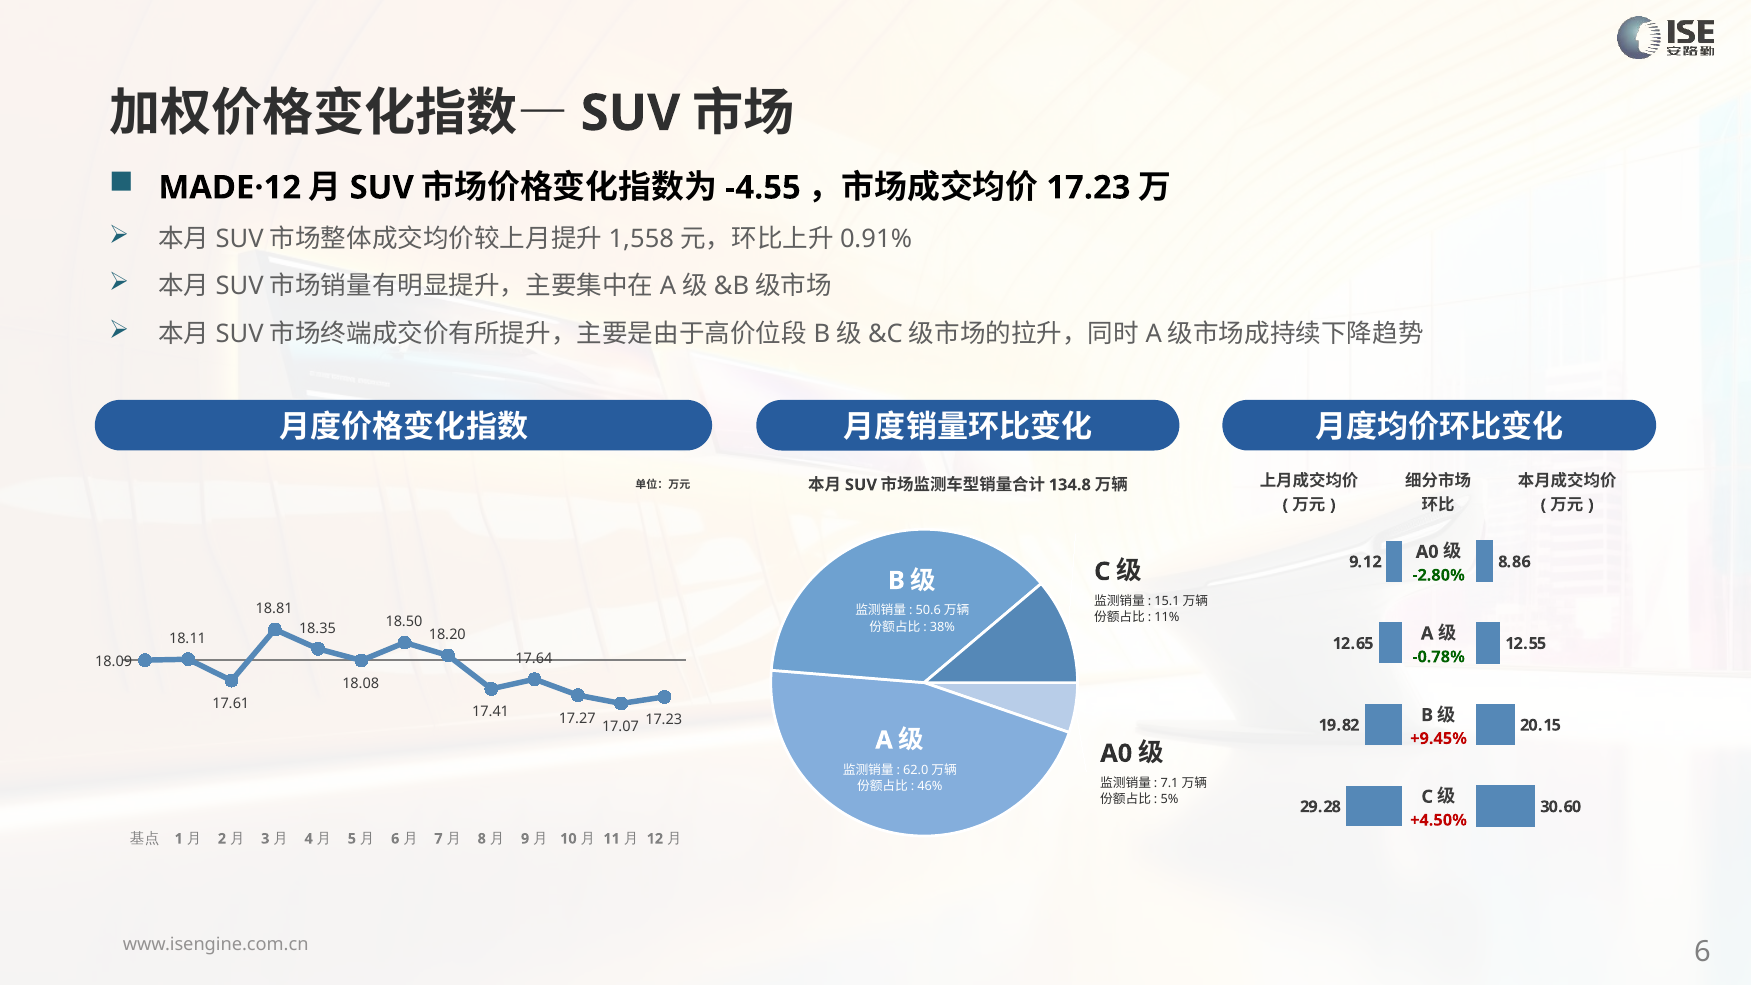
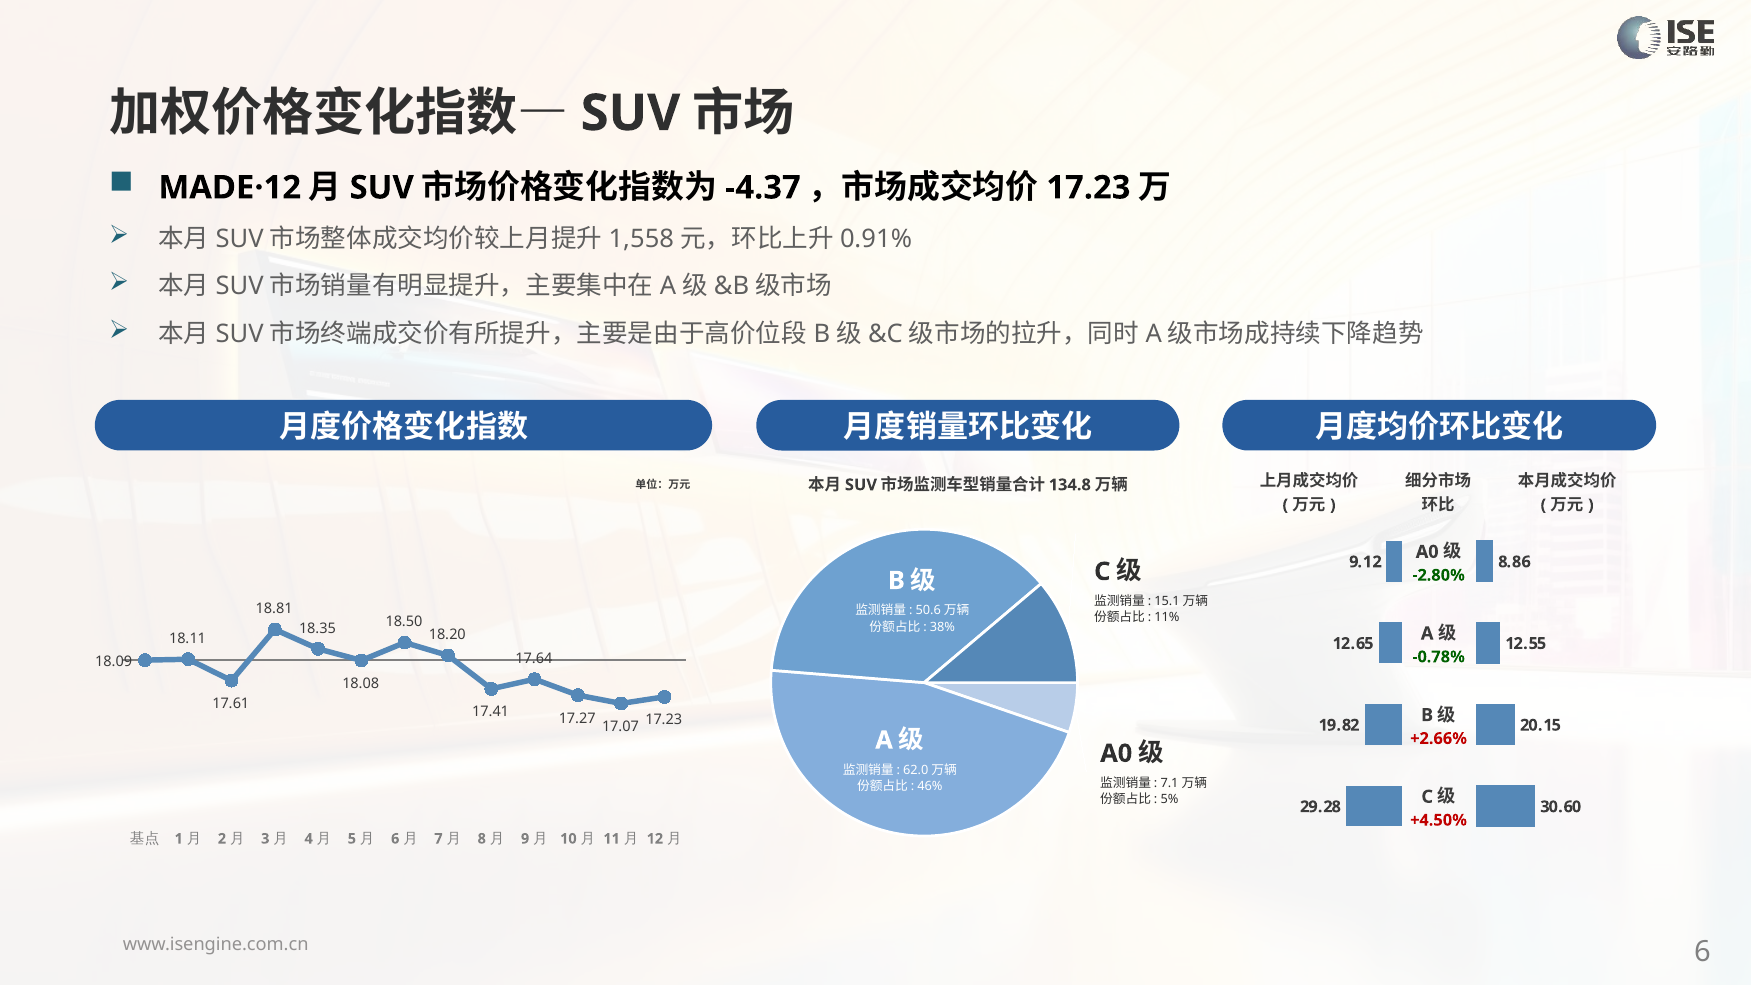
-4.55: -4.55 -> -4.37 (763, 188)
+9.45%: +9.45% -> +2.66% (1439, 738)
